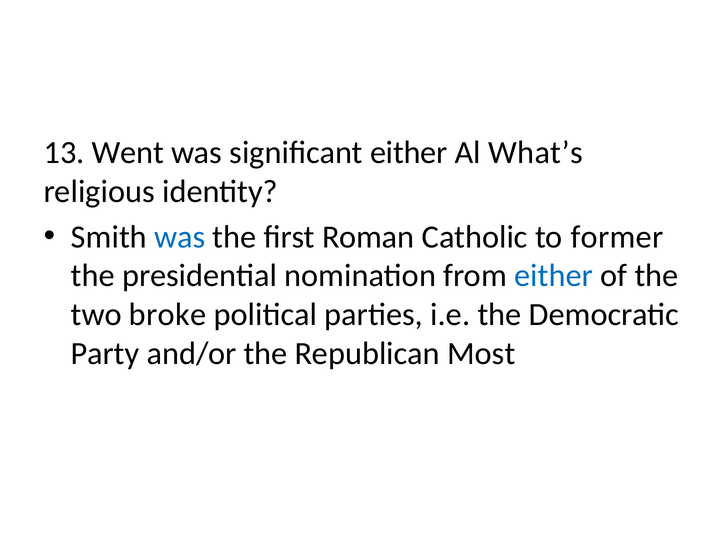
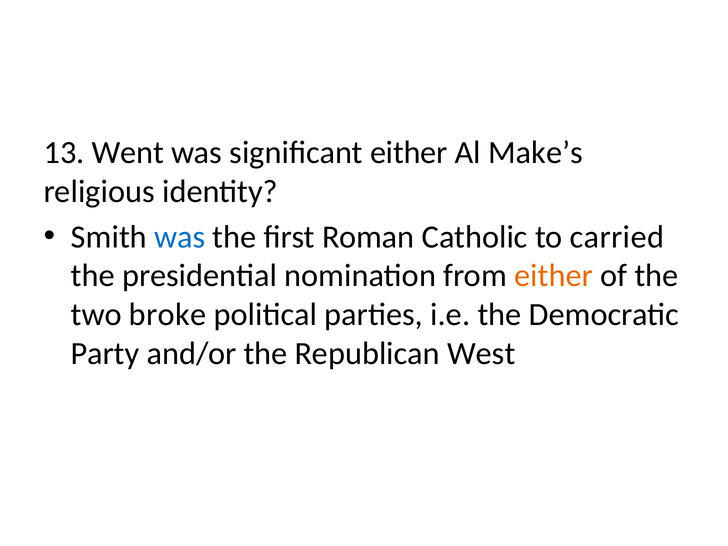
What’s: What’s -> Make’s (536, 153)
former: former -> carried (617, 237)
either colour: blue -> orange (554, 276)
Most: Most -> West (481, 353)
